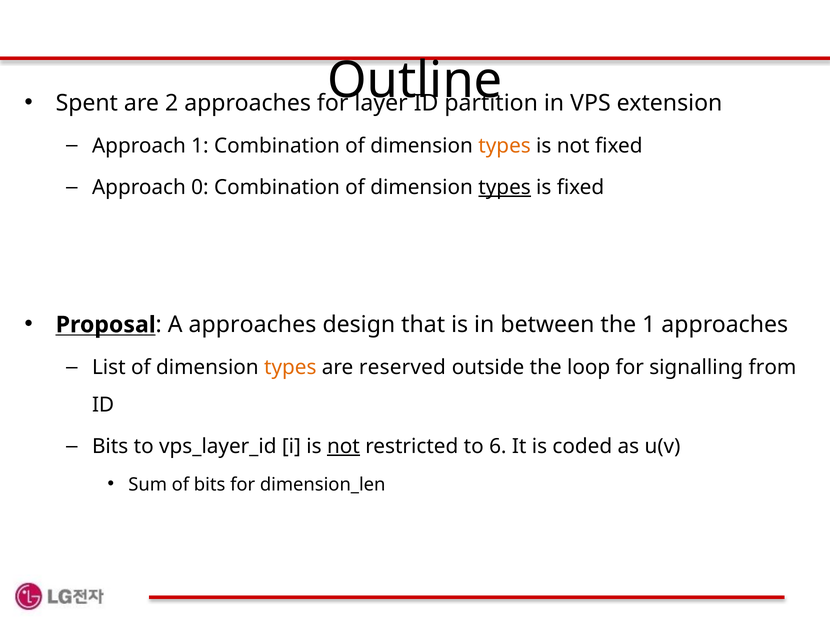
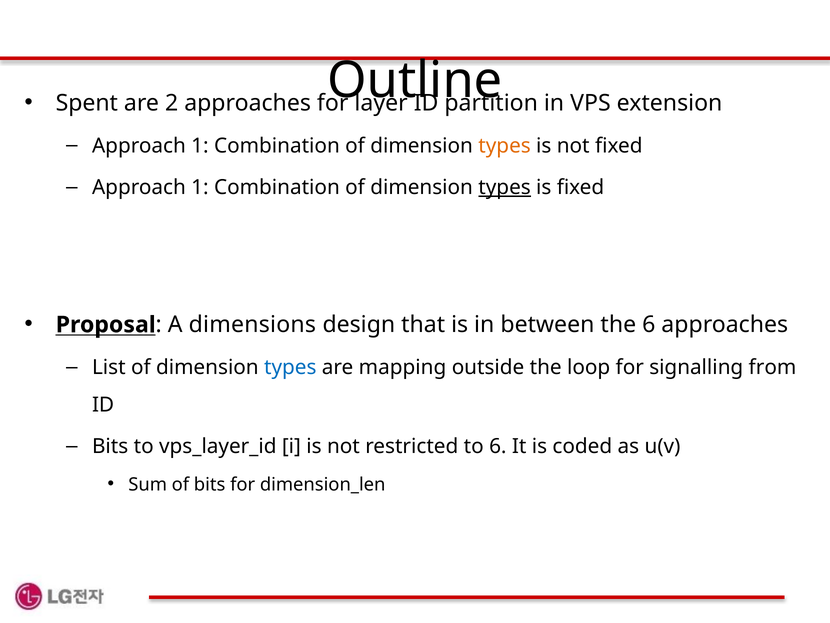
0: 0 -> 1 (200, 187)
A approaches: approaches -> dimensions (252, 324)
the 1: 1 -> 6 (649, 324)
types colour: orange -> blue (290, 367)
reserved: reserved -> mapping (403, 367)
not underline: present -> none (343, 446)
